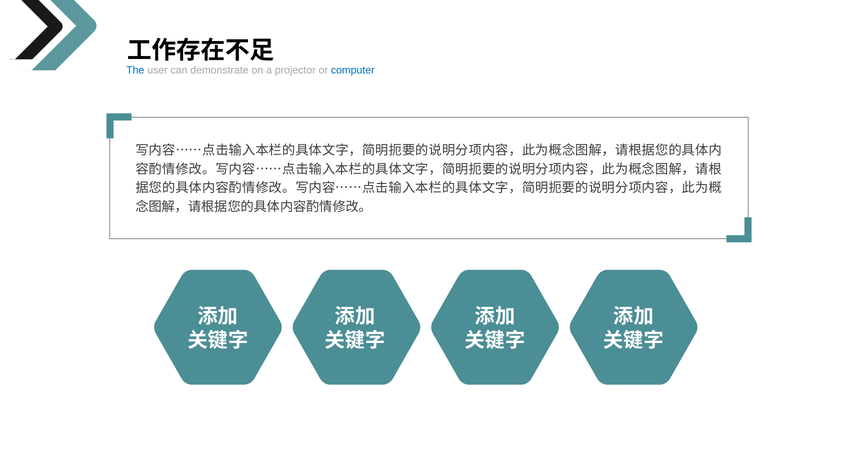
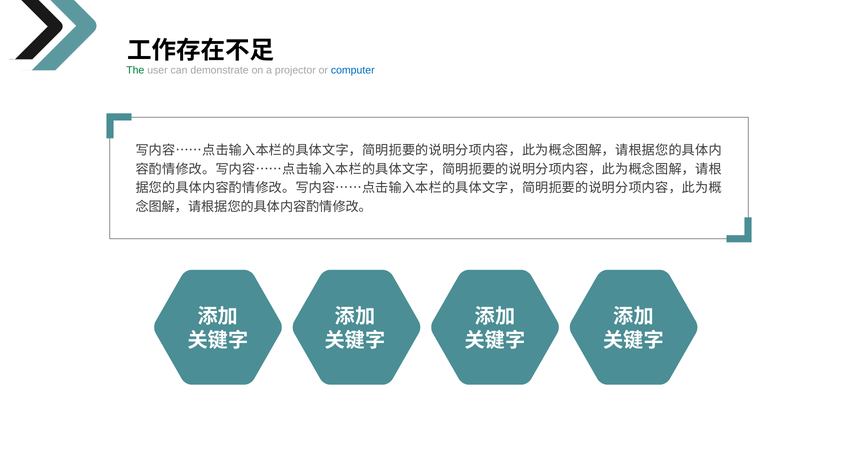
The colour: blue -> green (135, 70)
